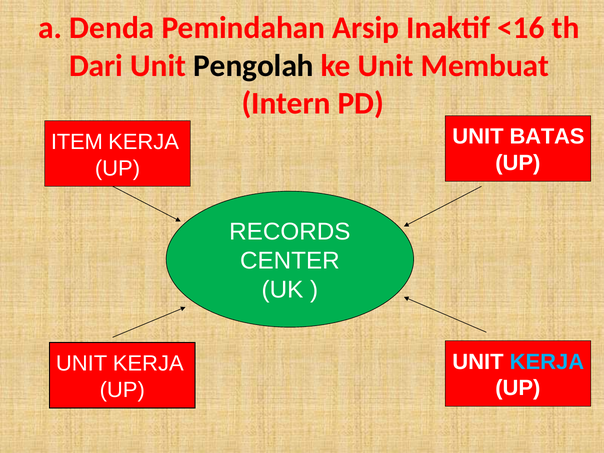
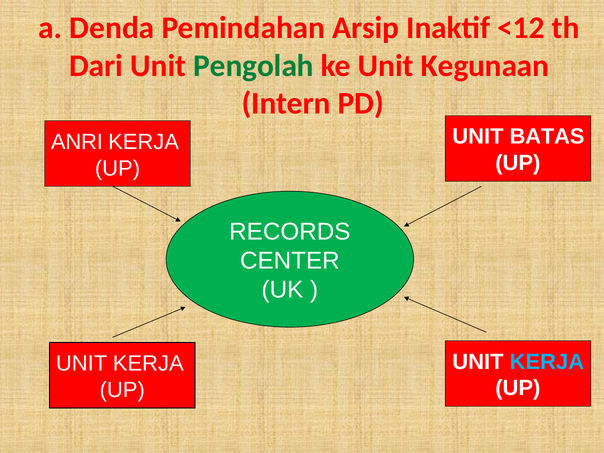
<16: <16 -> <12 (521, 28)
Pengolah colour: black -> green (254, 66)
Membuat: Membuat -> Kegunaan (485, 66)
ITEM: ITEM -> ANRI (77, 142)
